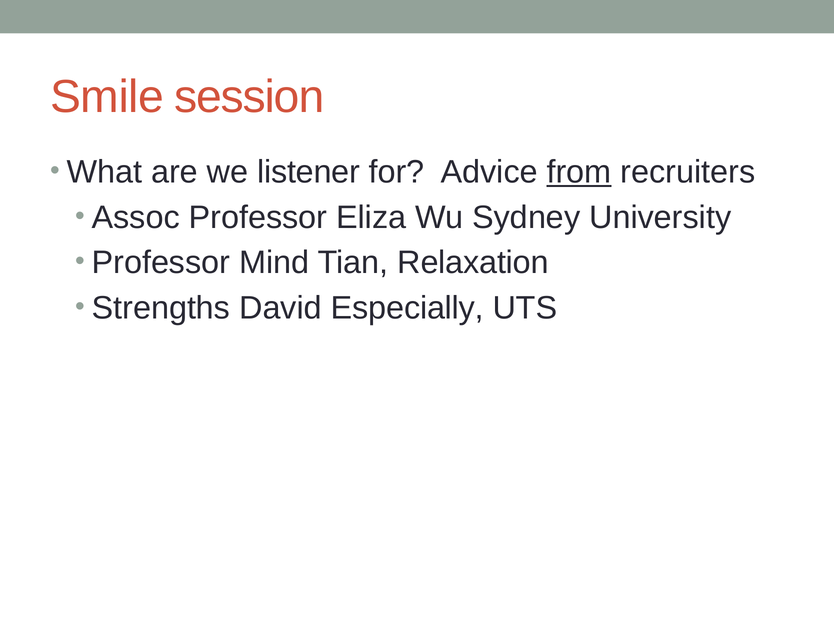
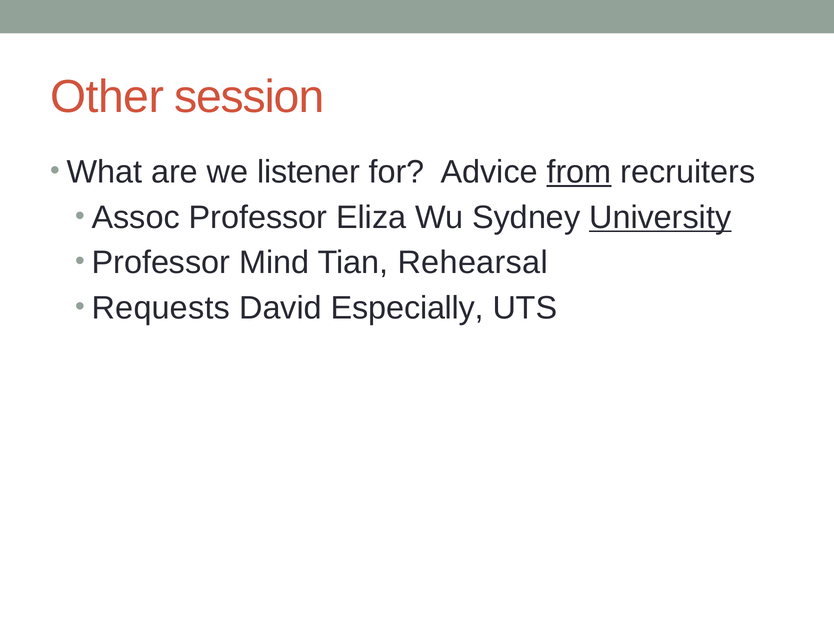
Smile: Smile -> Other (107, 97)
University underline: none -> present (660, 217)
Relaxation: Relaxation -> Rehearsal (473, 262)
Strengths: Strengths -> Requests (161, 308)
